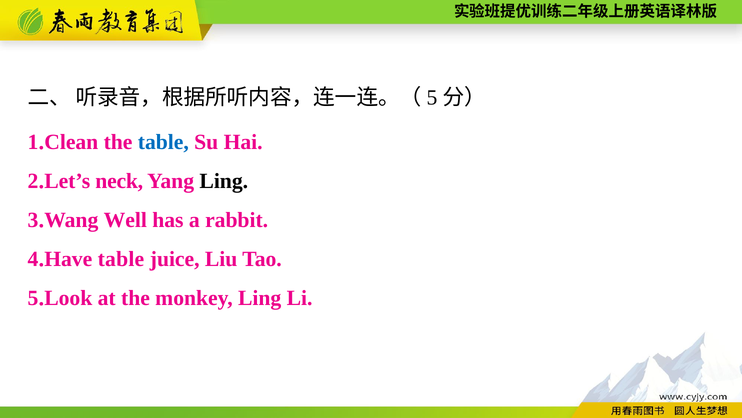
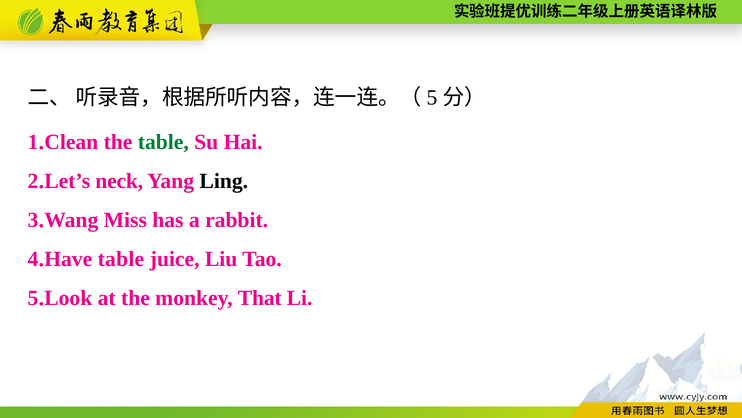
table colour: blue -> green (163, 142)
Well: Well -> Miss (125, 220)
monkey Ling: Ling -> That (260, 298)
